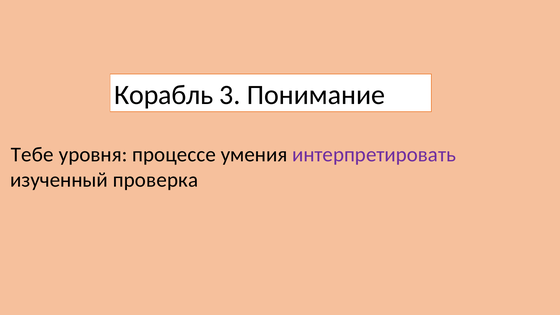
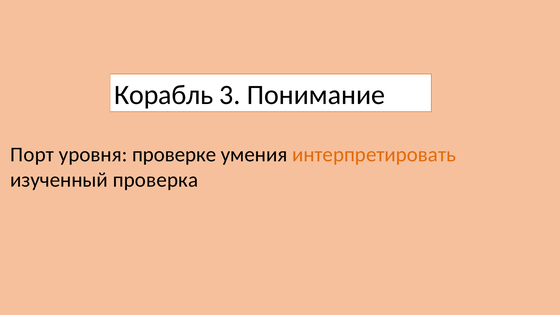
Тебе: Тебе -> Порт (32, 155)
процессе: процессе -> проверке (174, 155)
интерпретировать colour: purple -> orange (374, 155)
